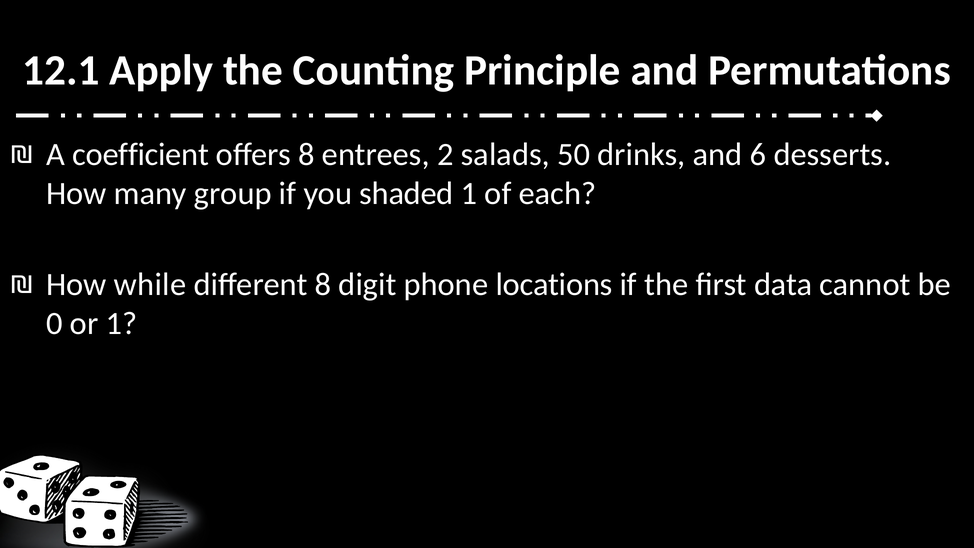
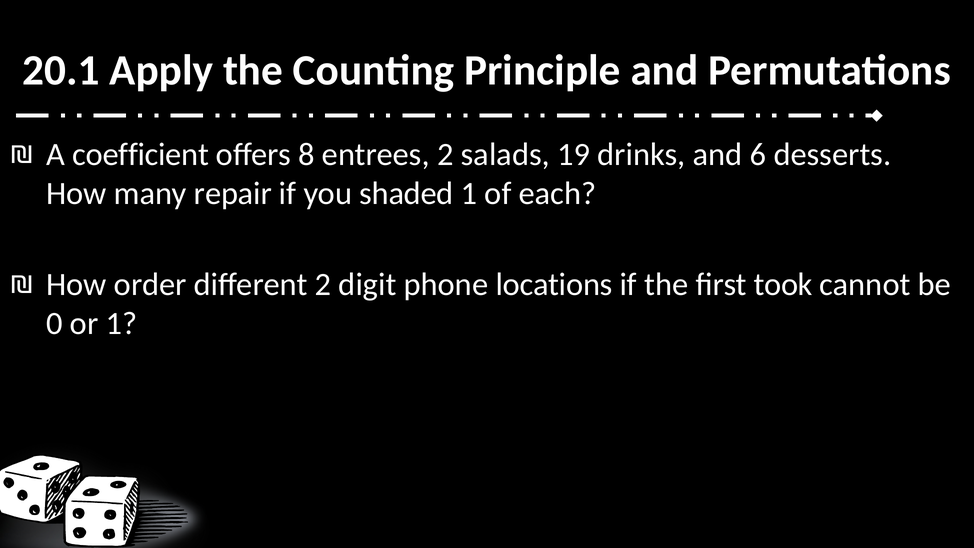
12.1: 12.1 -> 20.1 (61, 71)
50: 50 -> 19 (574, 154)
group: group -> repair (233, 193)
while: while -> order (150, 284)
different 8: 8 -> 2 (323, 284)
data: data -> took (783, 284)
